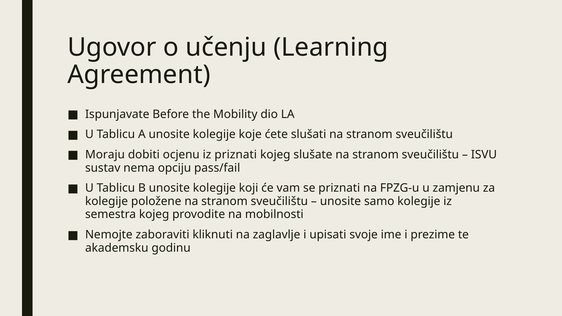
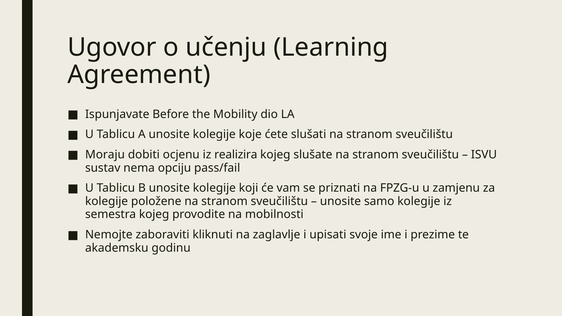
iz priznati: priznati -> realizira (236, 155)
